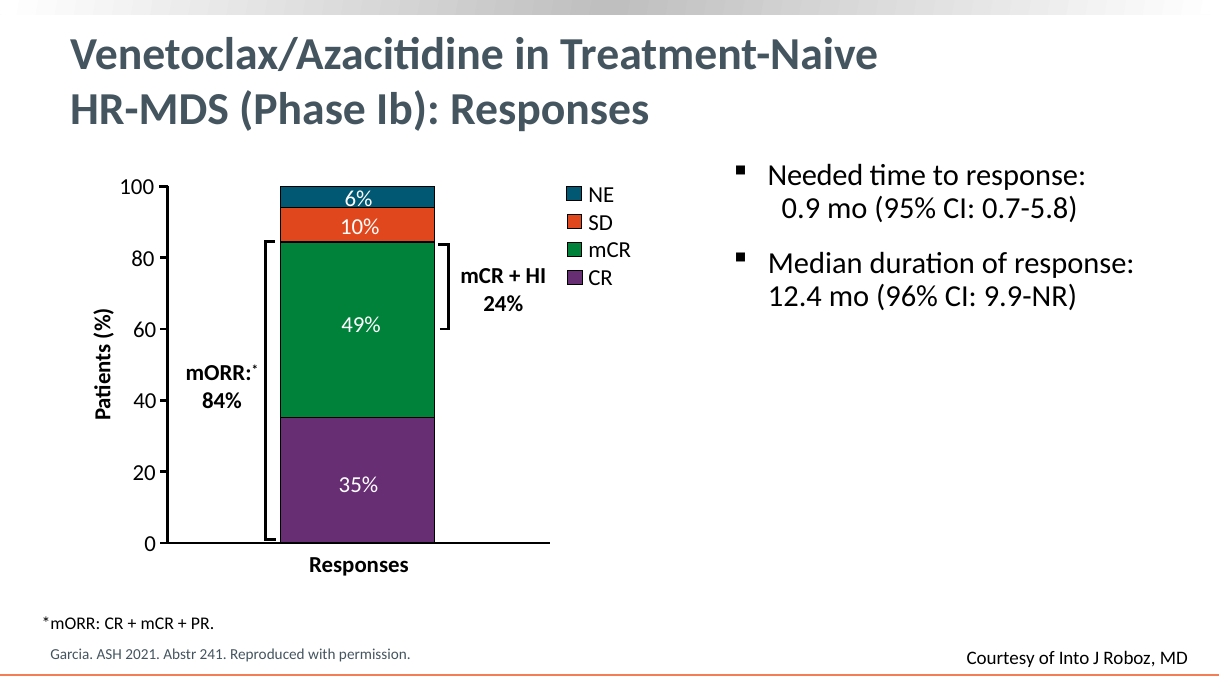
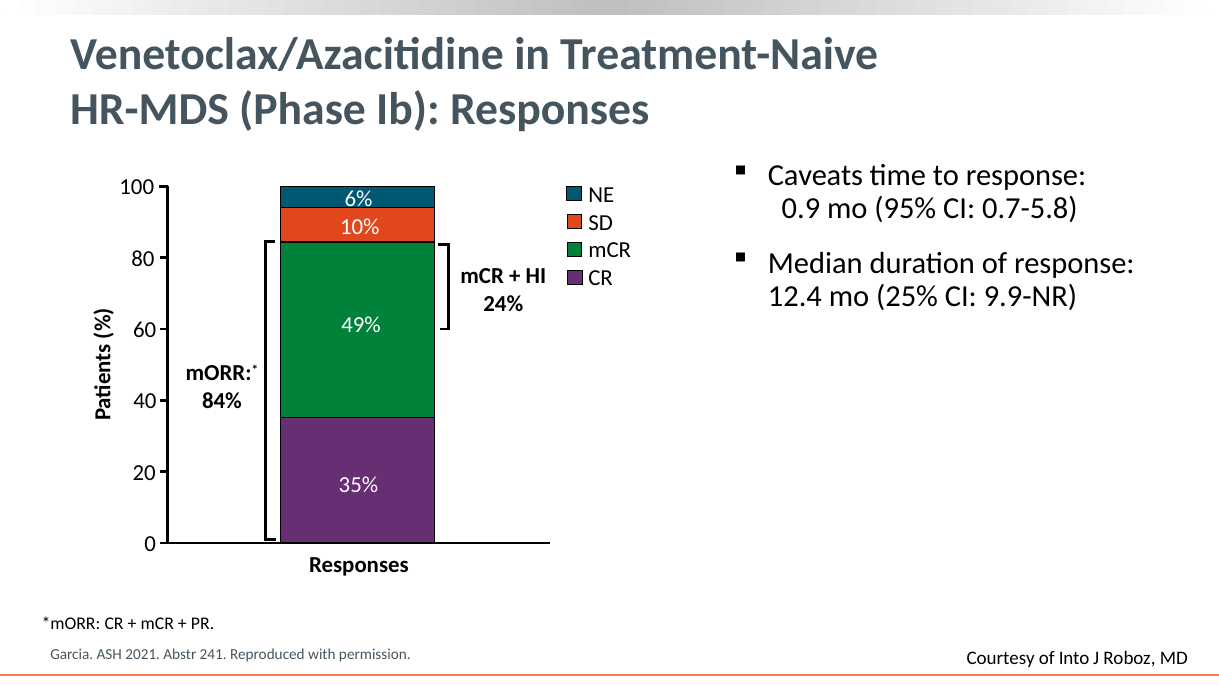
Needed: Needed -> Caveats (815, 176)
96%: 96% -> 25% (907, 296)
